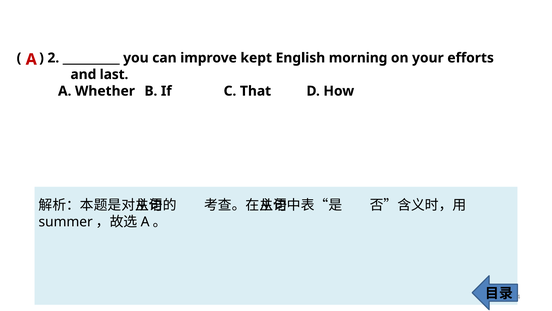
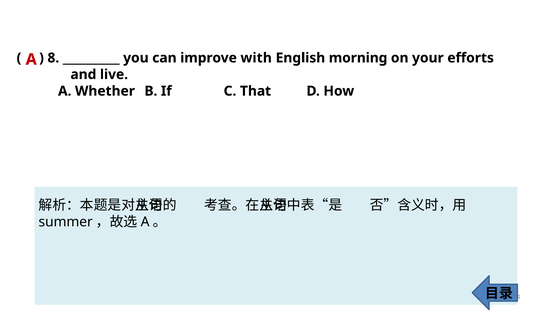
2: 2 -> 8 (53, 58)
kept: kept -> with (256, 58)
last: last -> live (114, 74)
